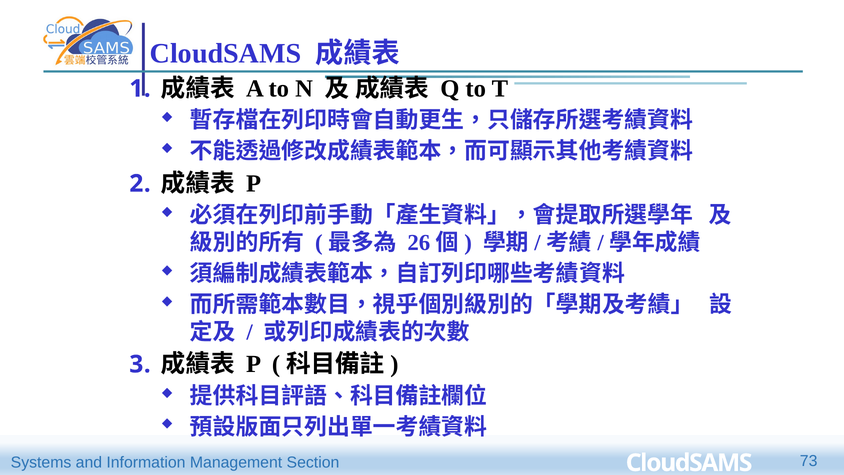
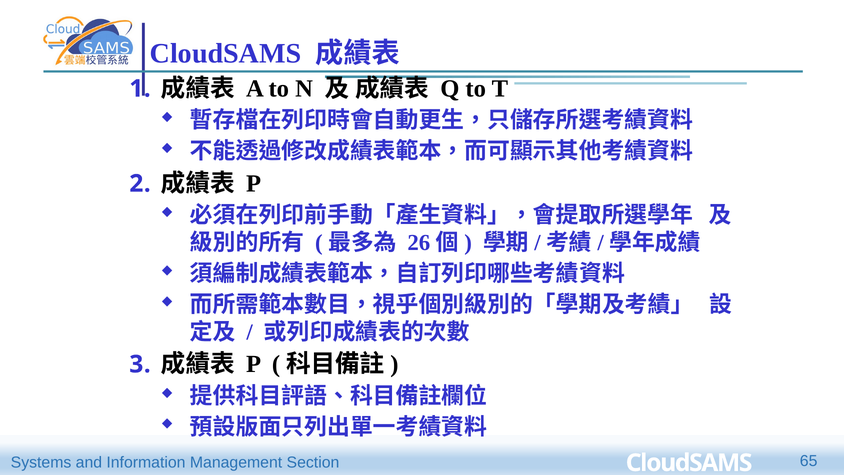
73: 73 -> 65 (809, 461)
